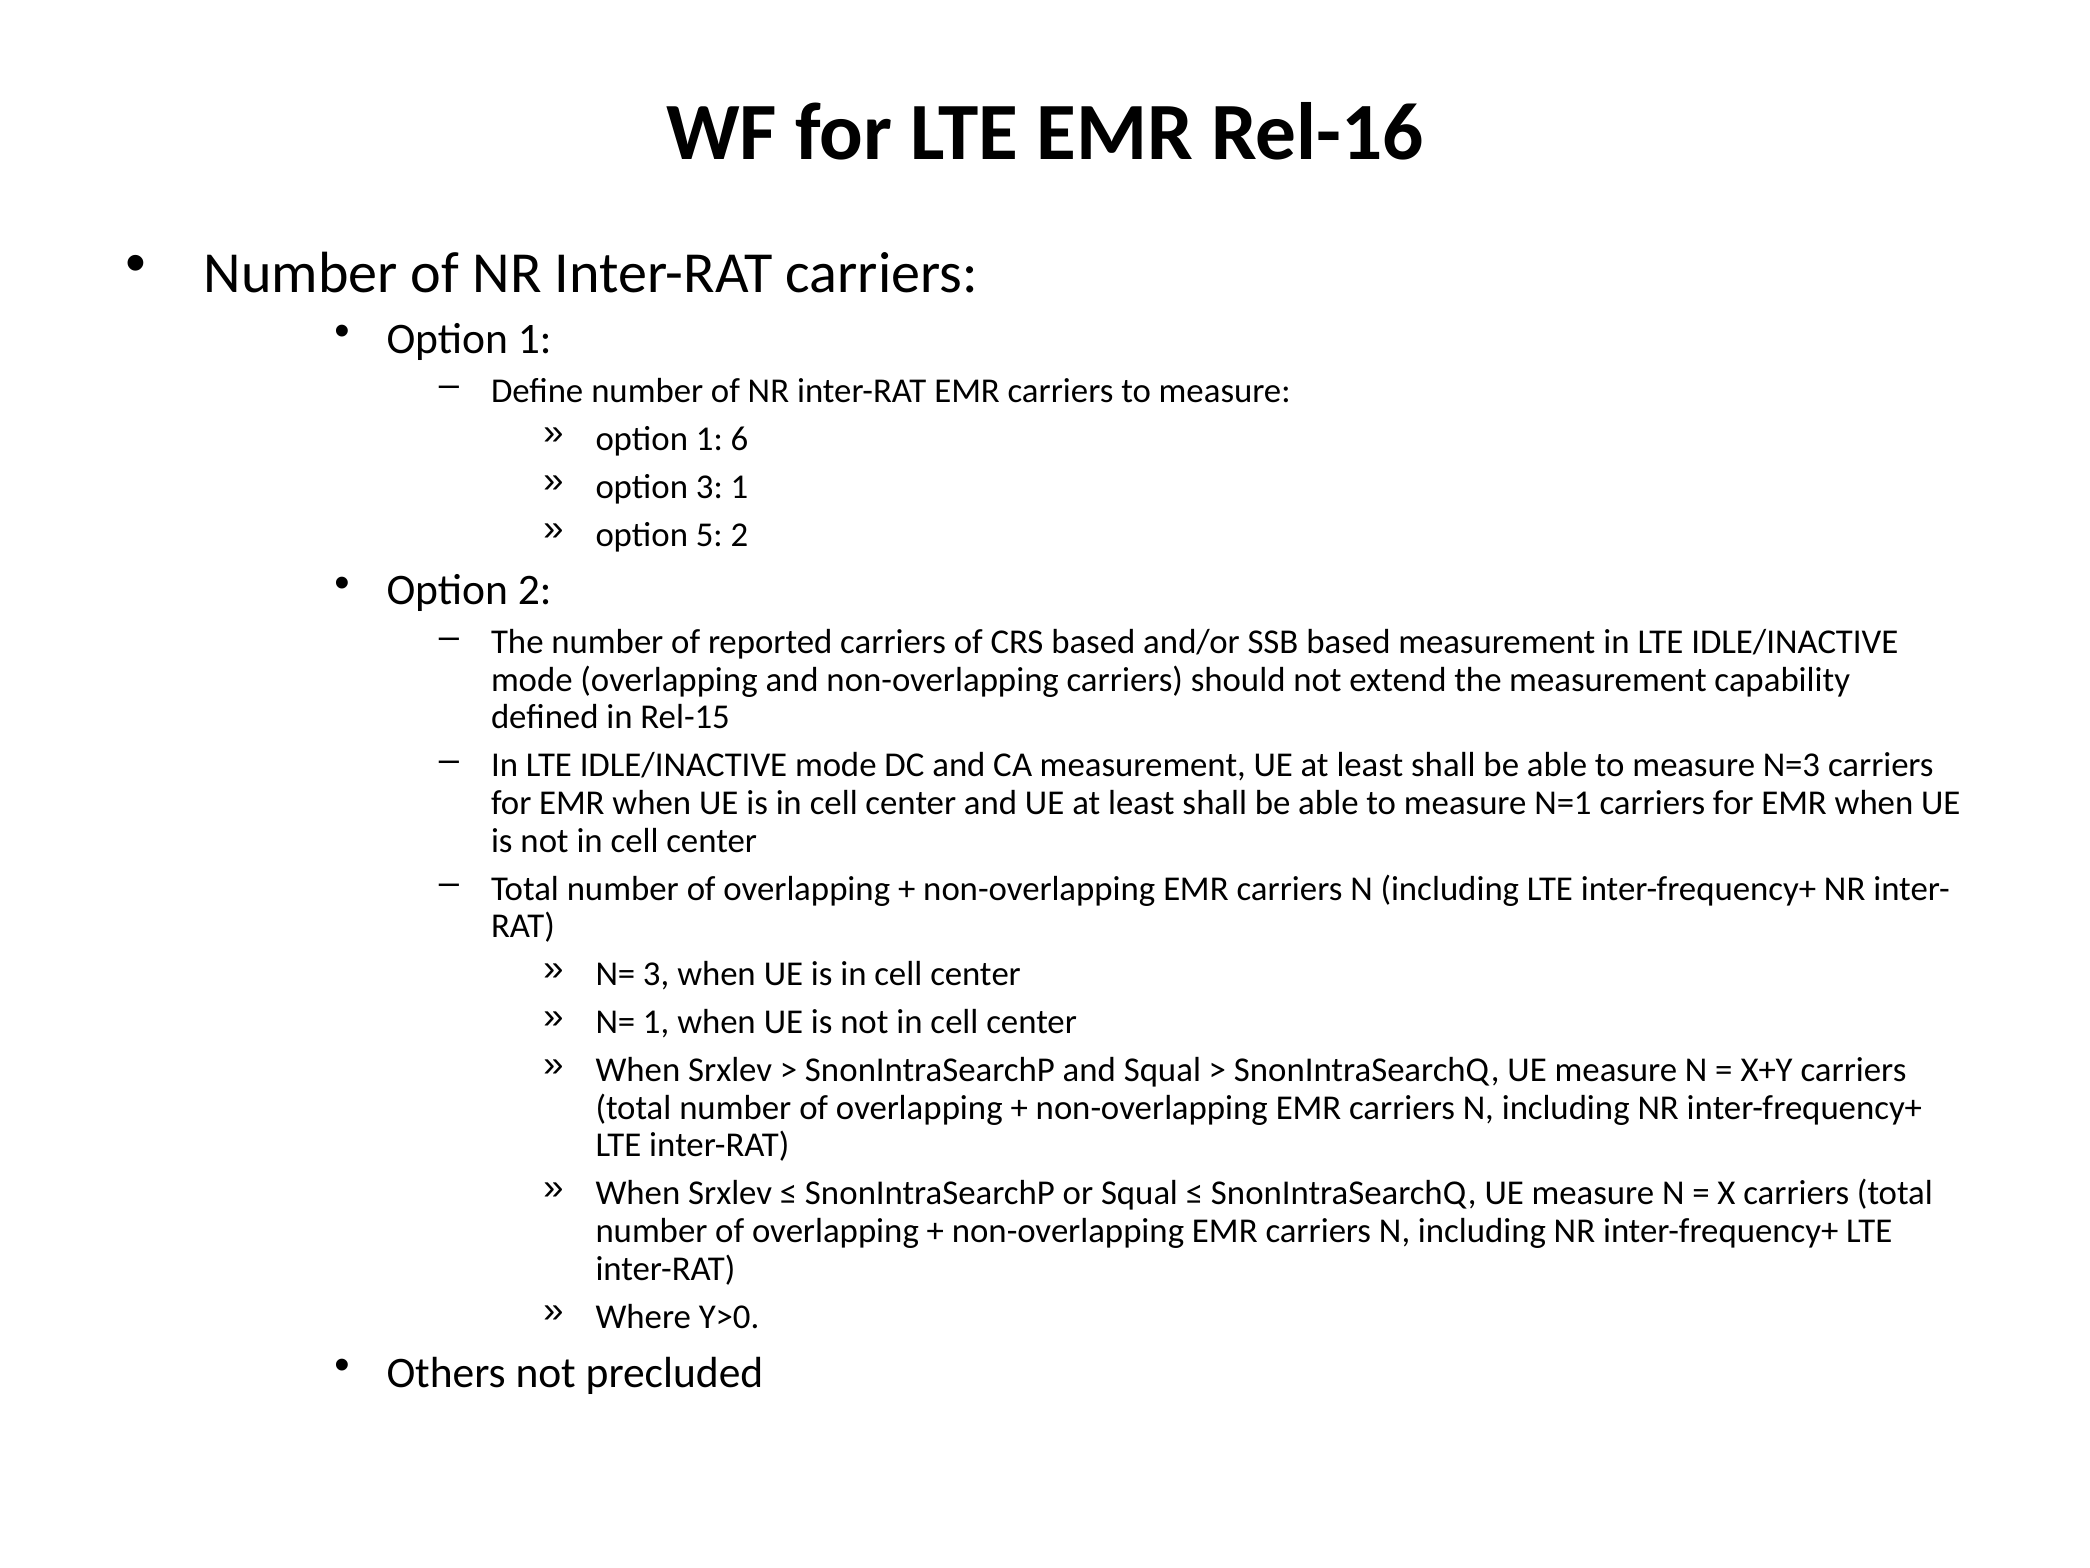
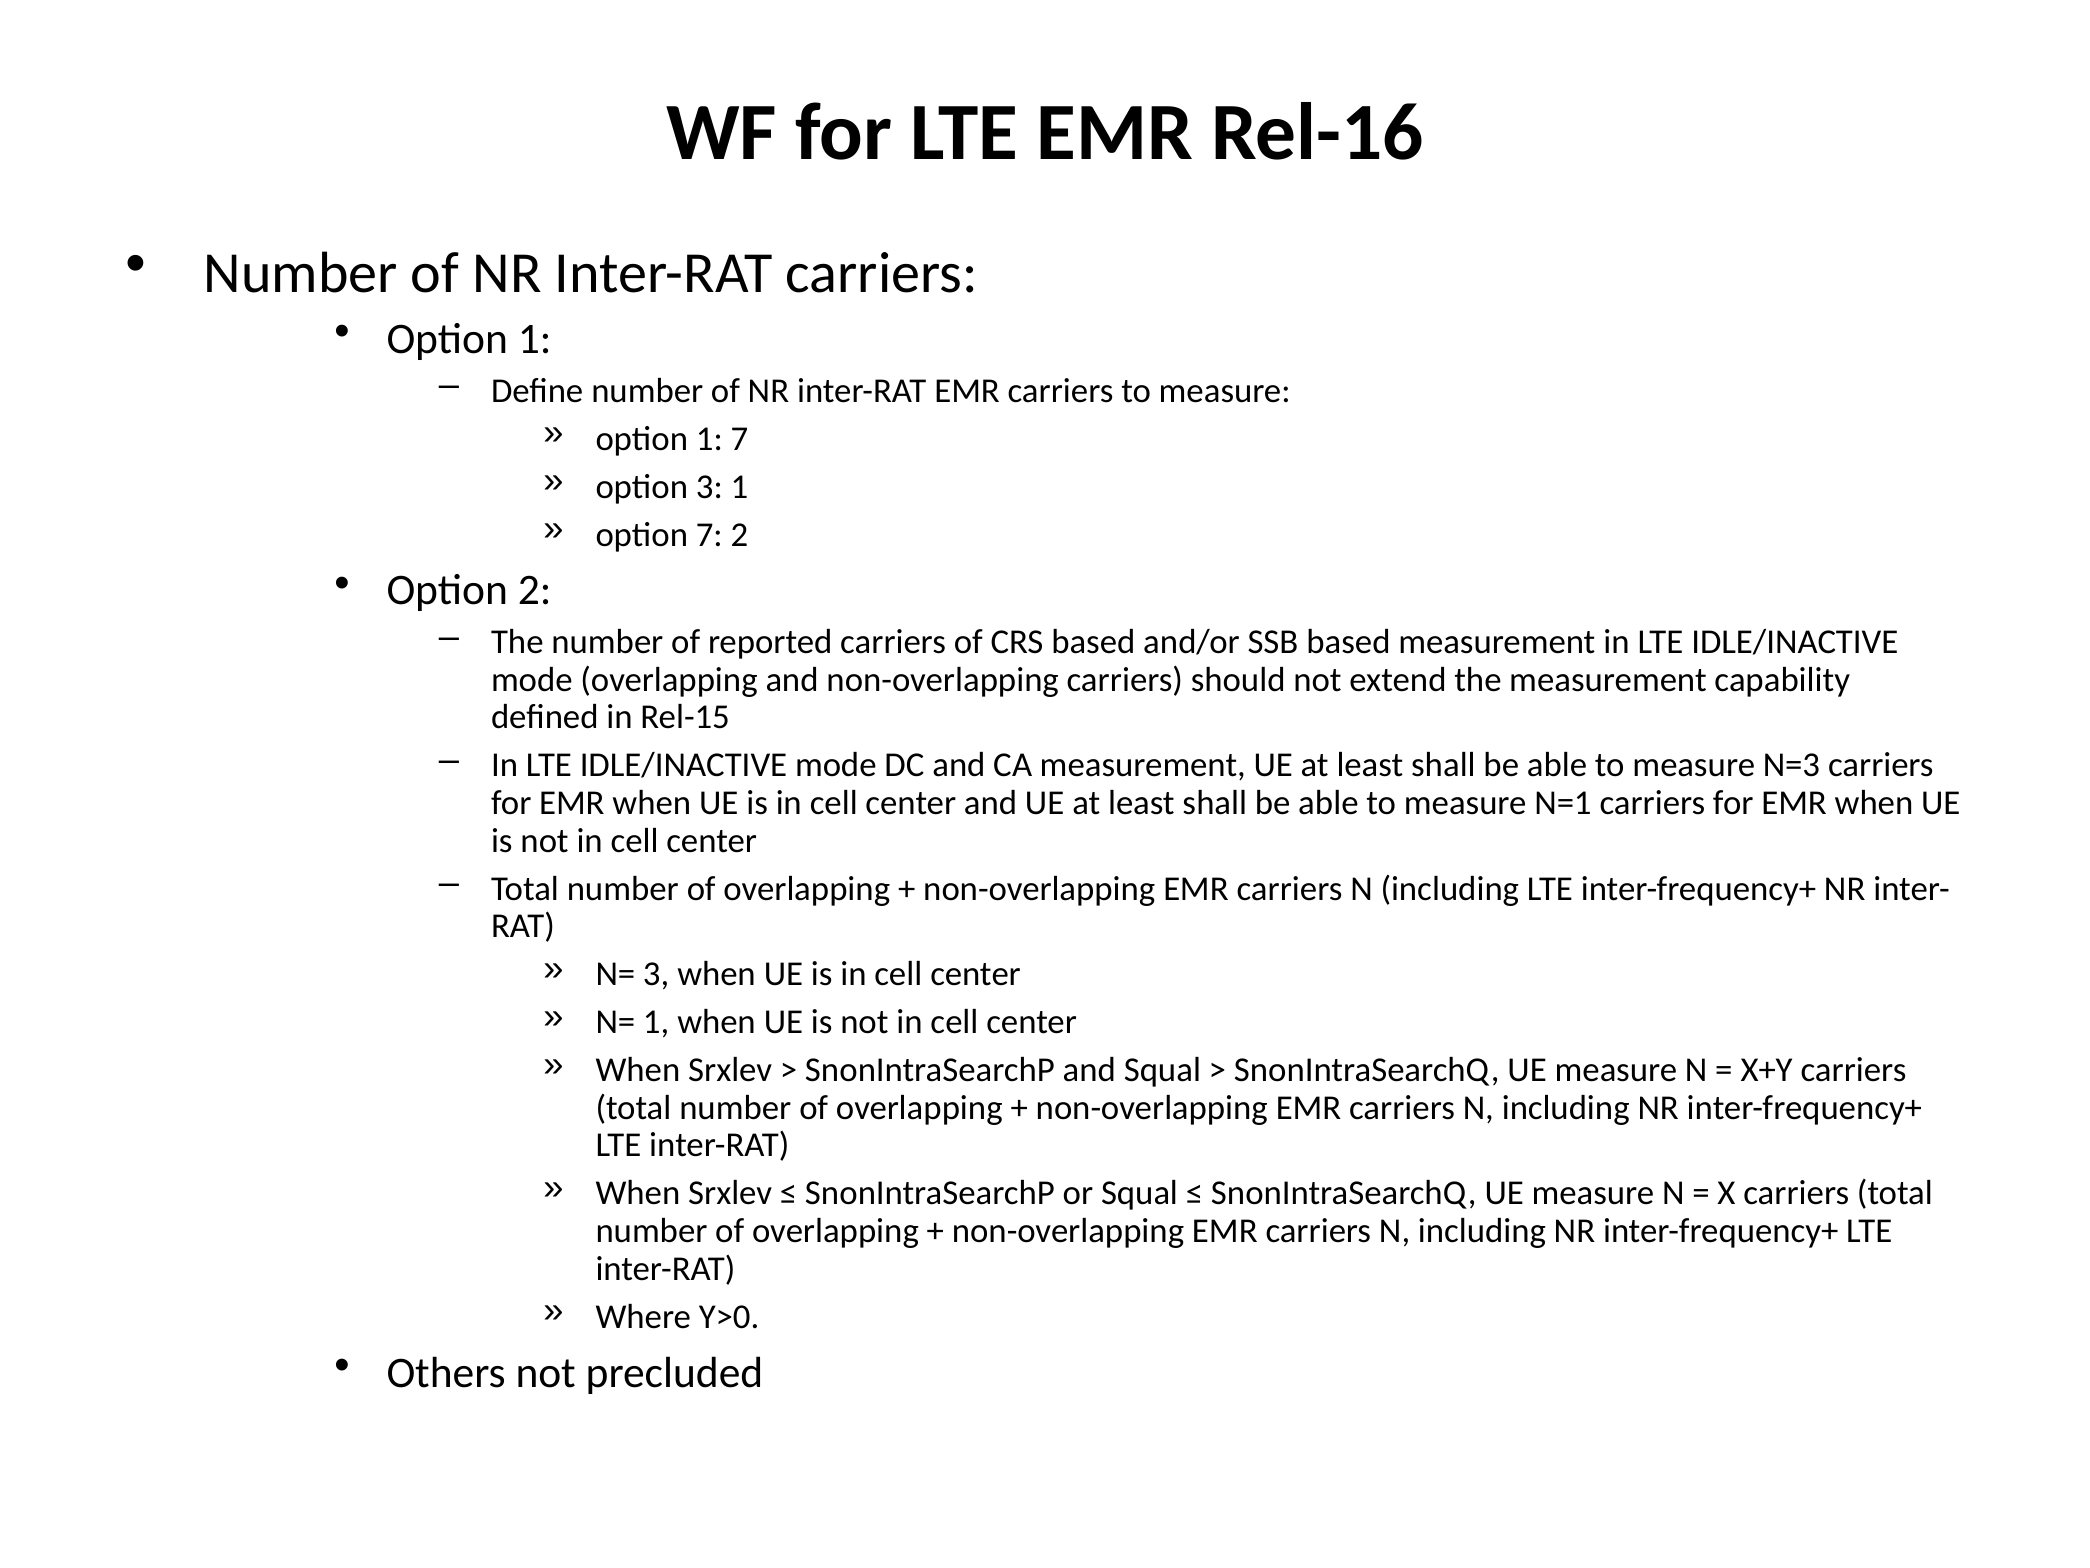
1 6: 6 -> 7 (739, 439)
option 5: 5 -> 7 (709, 534)
